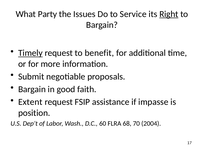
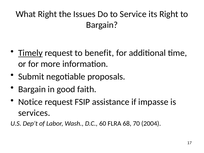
What Party: Party -> Right (47, 14)
Right underline: present -> none (169, 14)
Extent: Extent -> Notice (30, 102)
position: position -> services (34, 113)
